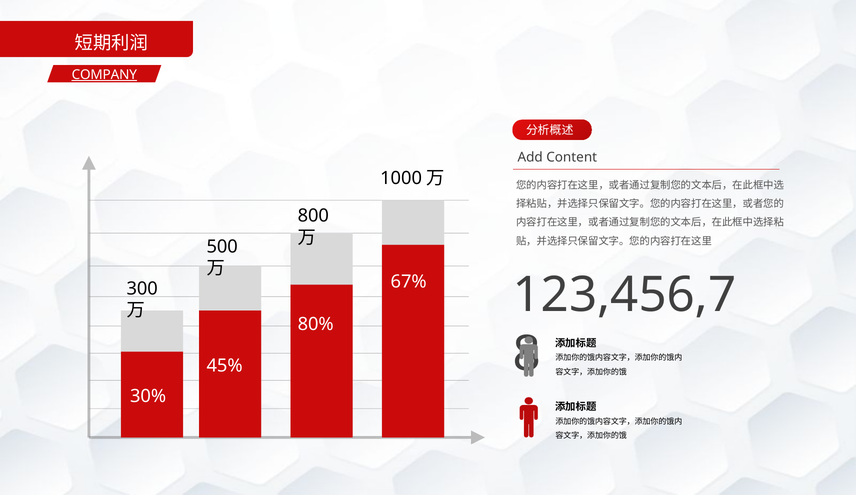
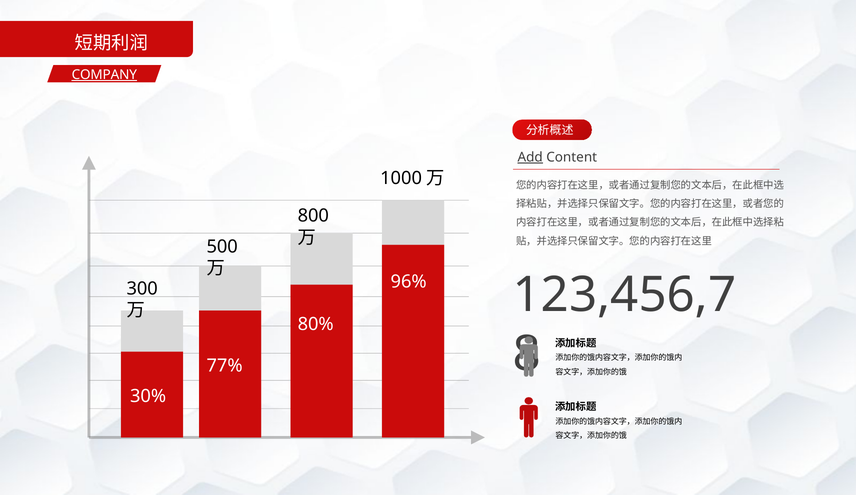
Add underline: none -> present (530, 157)
67%: 67% -> 96% (409, 282)
45%: 45% -> 77% (225, 366)
